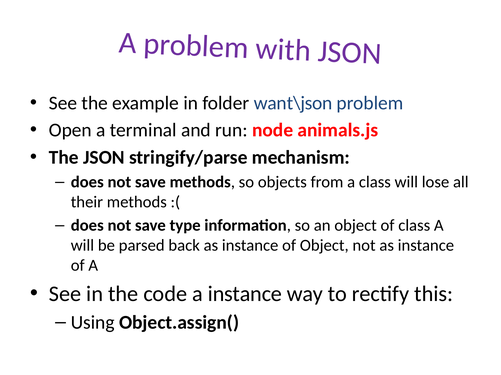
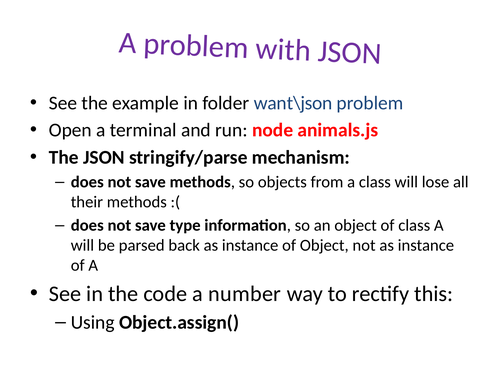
a instance: instance -> number (245, 294)
